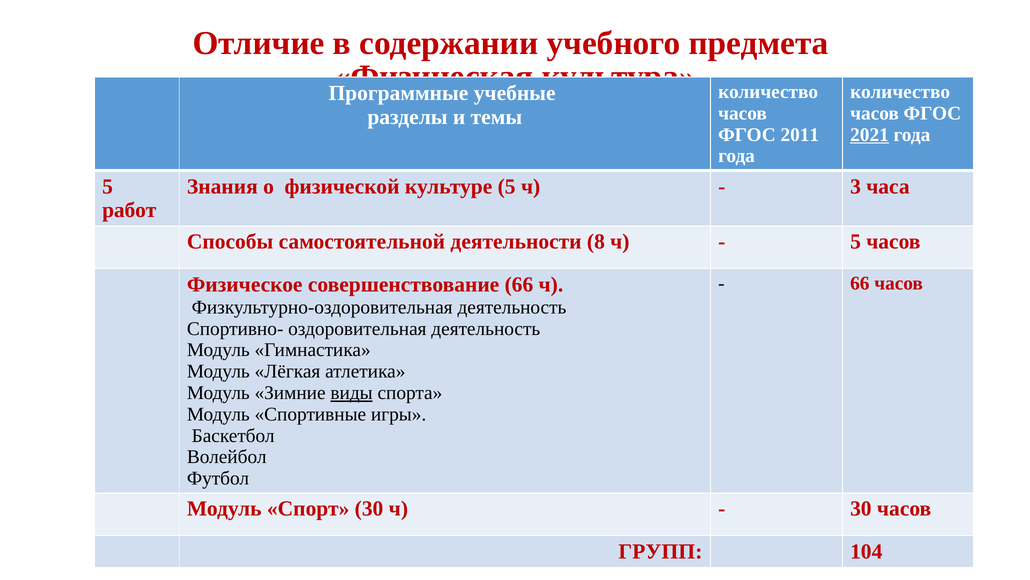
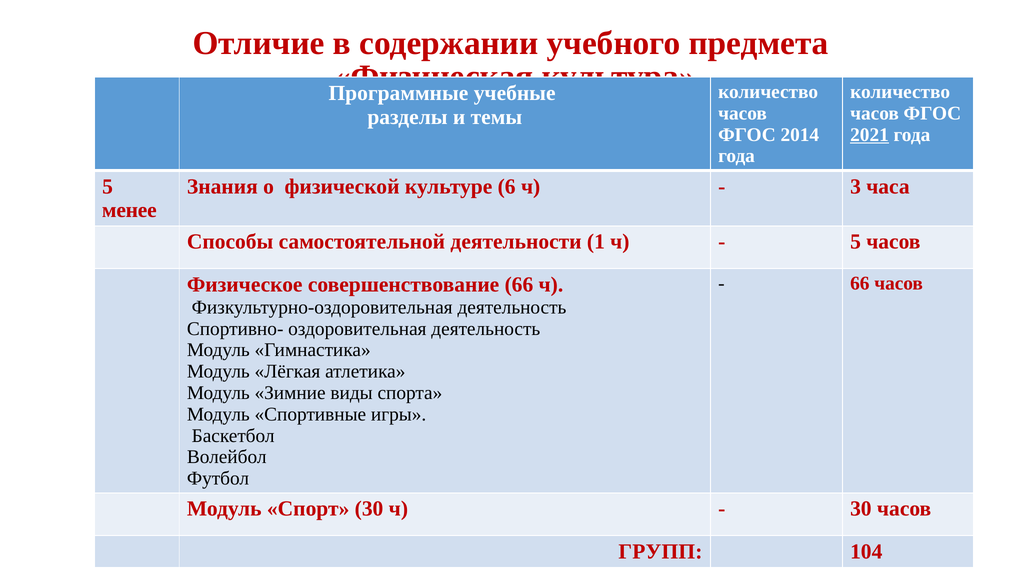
2011: 2011 -> 2014 (800, 135)
культуре 5: 5 -> 6 (507, 186)
работ: работ -> менее (129, 210)
8: 8 -> 1 (596, 242)
виды underline: present -> none (352, 392)
